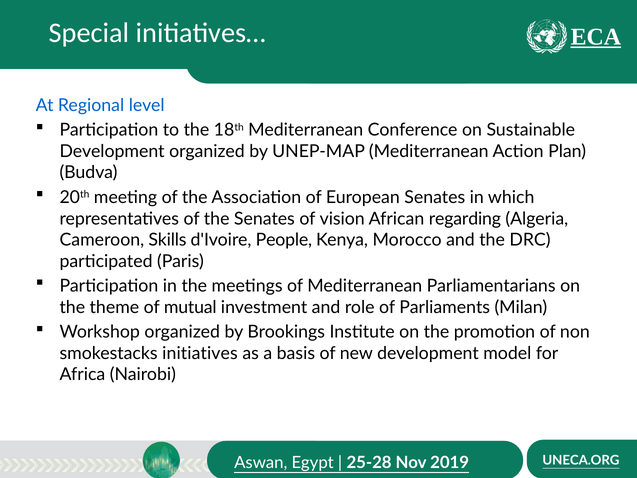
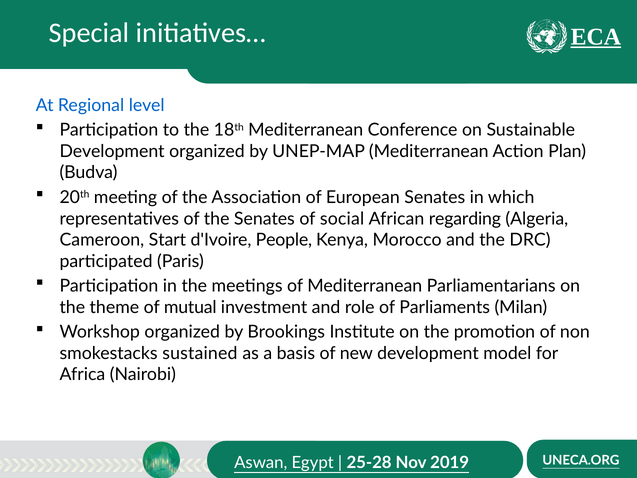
vision: vision -> social (342, 219)
Skills: Skills -> Start (167, 240)
initiatives: initiatives -> sustained (200, 353)
